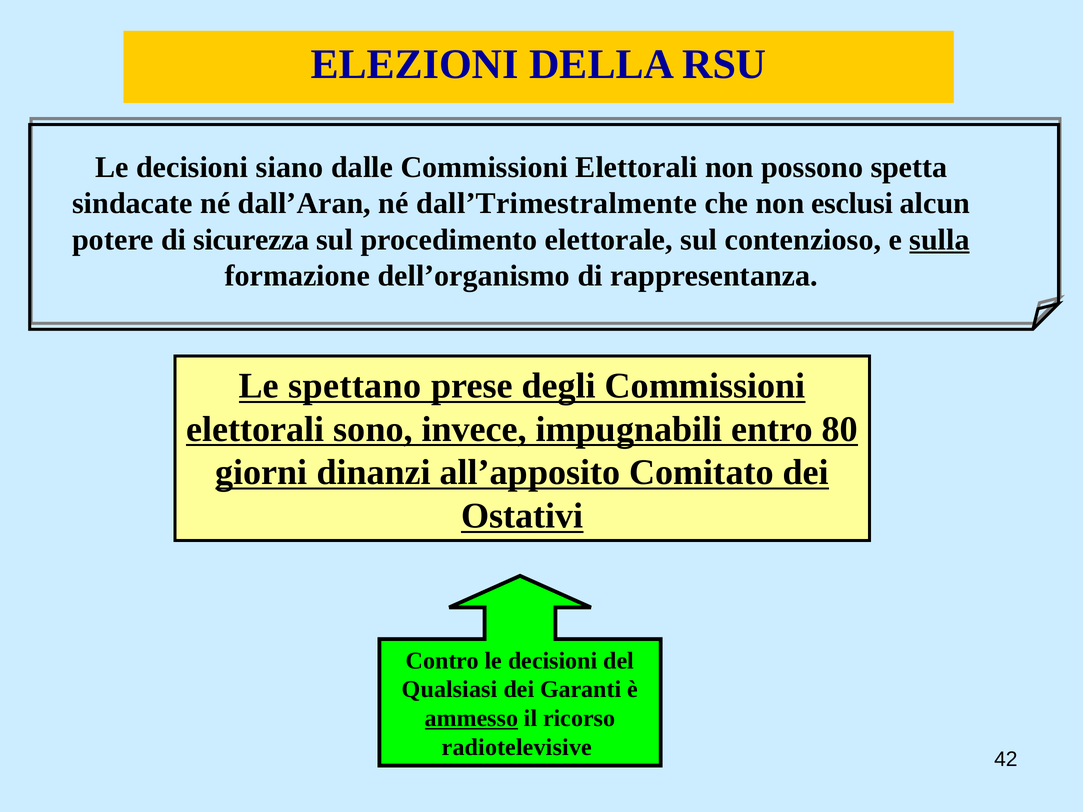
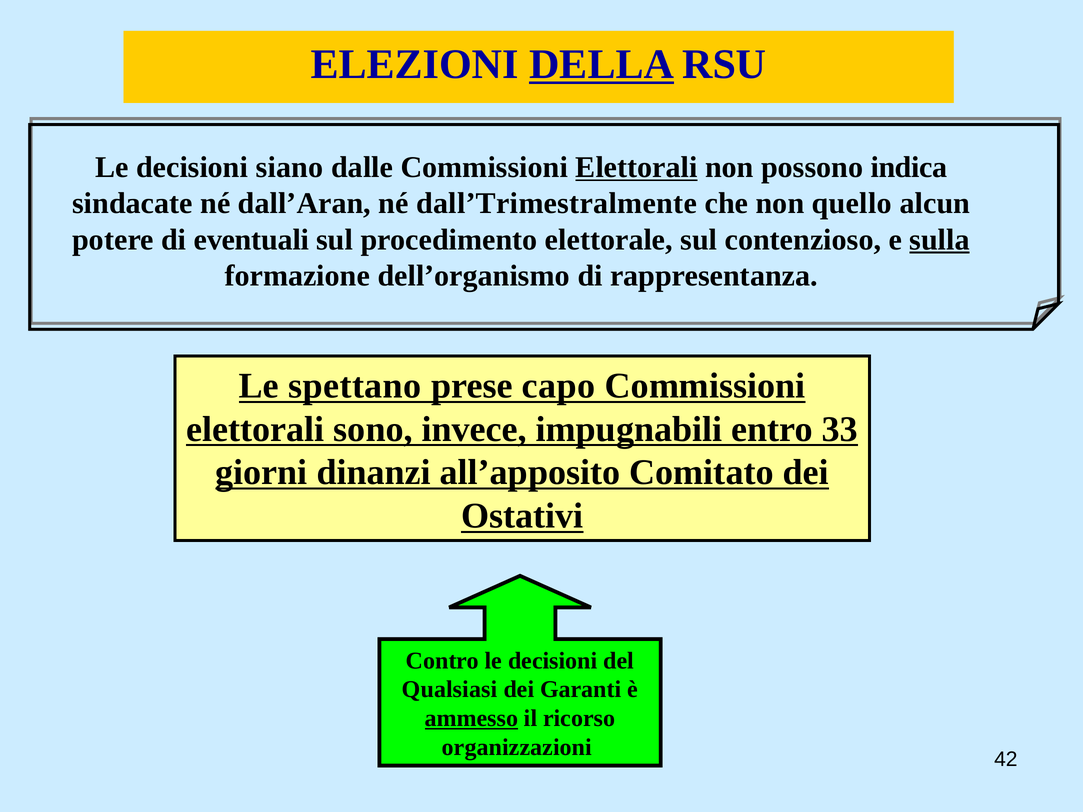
DELLA underline: none -> present (602, 65)
Elettorali underline: none -> present (636, 167)
spetta: spetta -> indica (909, 167)
esclusi: esclusi -> quello (852, 204)
sicurezza: sicurezza -> eventuali (251, 240)
degli: degli -> capo (559, 386)
80: 80 -> 33 (840, 429)
radiotelevisive: radiotelevisive -> organizzazioni (517, 747)
